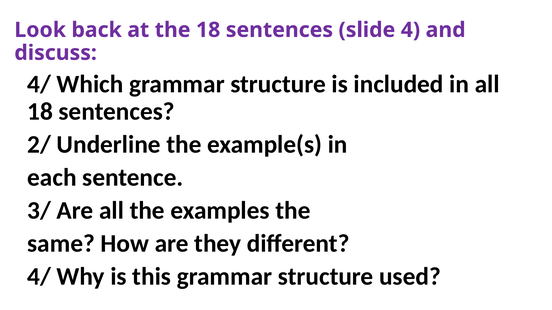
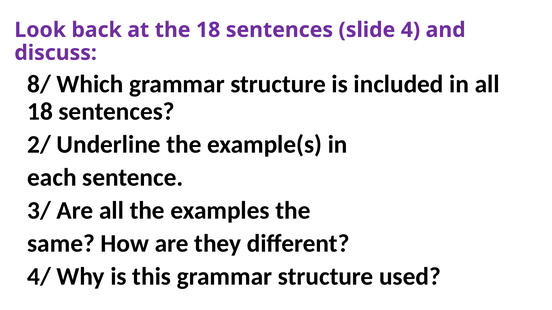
4/: 4/ -> 8/ (39, 84)
